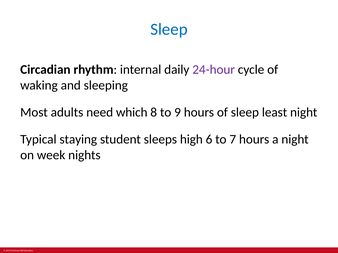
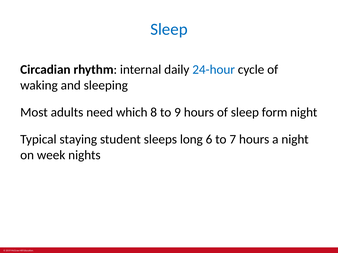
24-hour colour: purple -> blue (214, 70)
least: least -> form (275, 112)
high: high -> long (191, 140)
